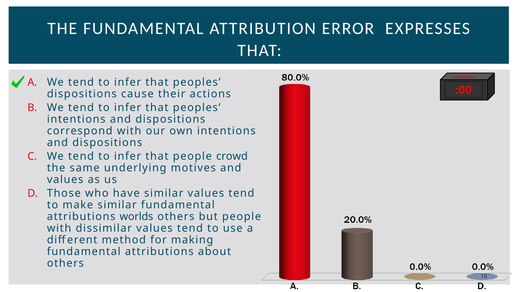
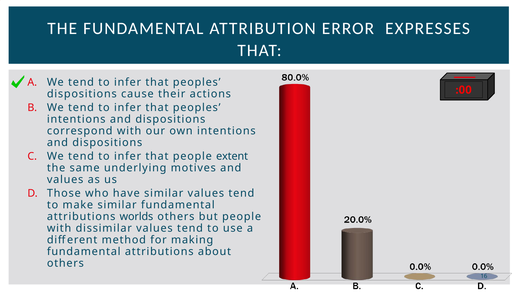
crowd: crowd -> extent (232, 156)
